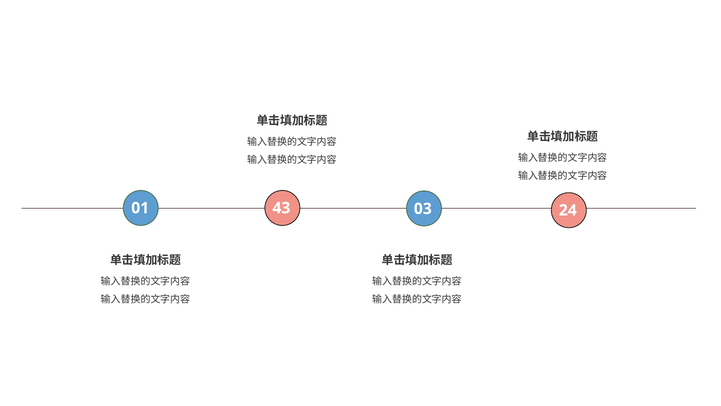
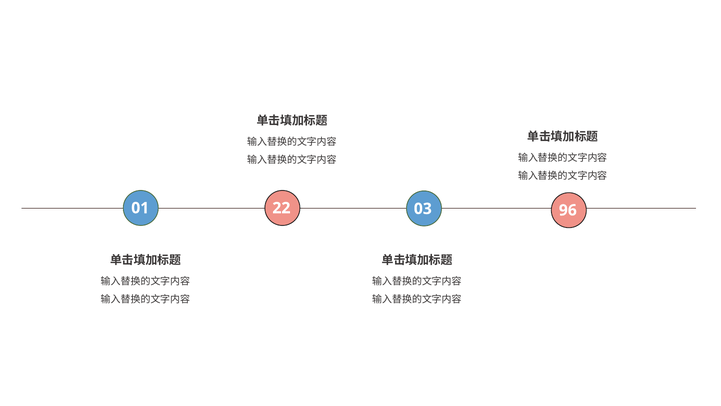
43: 43 -> 22 (281, 208)
24: 24 -> 96 (568, 210)
